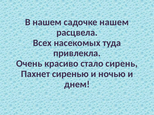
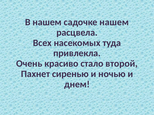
сирень: сирень -> второй (122, 64)
